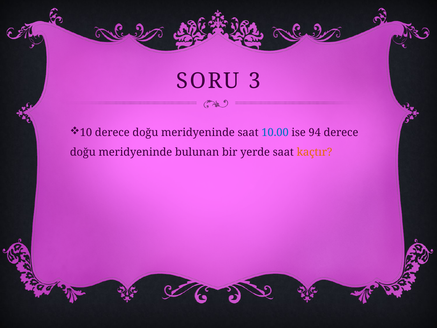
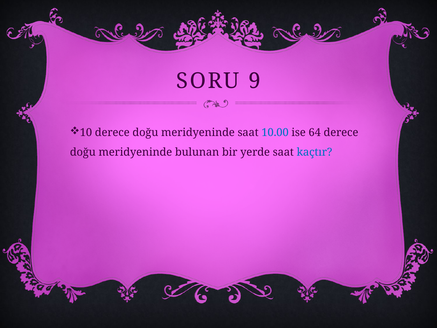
3: 3 -> 9 (255, 81)
94: 94 -> 64 (315, 133)
kaçtır colour: orange -> blue (314, 152)
